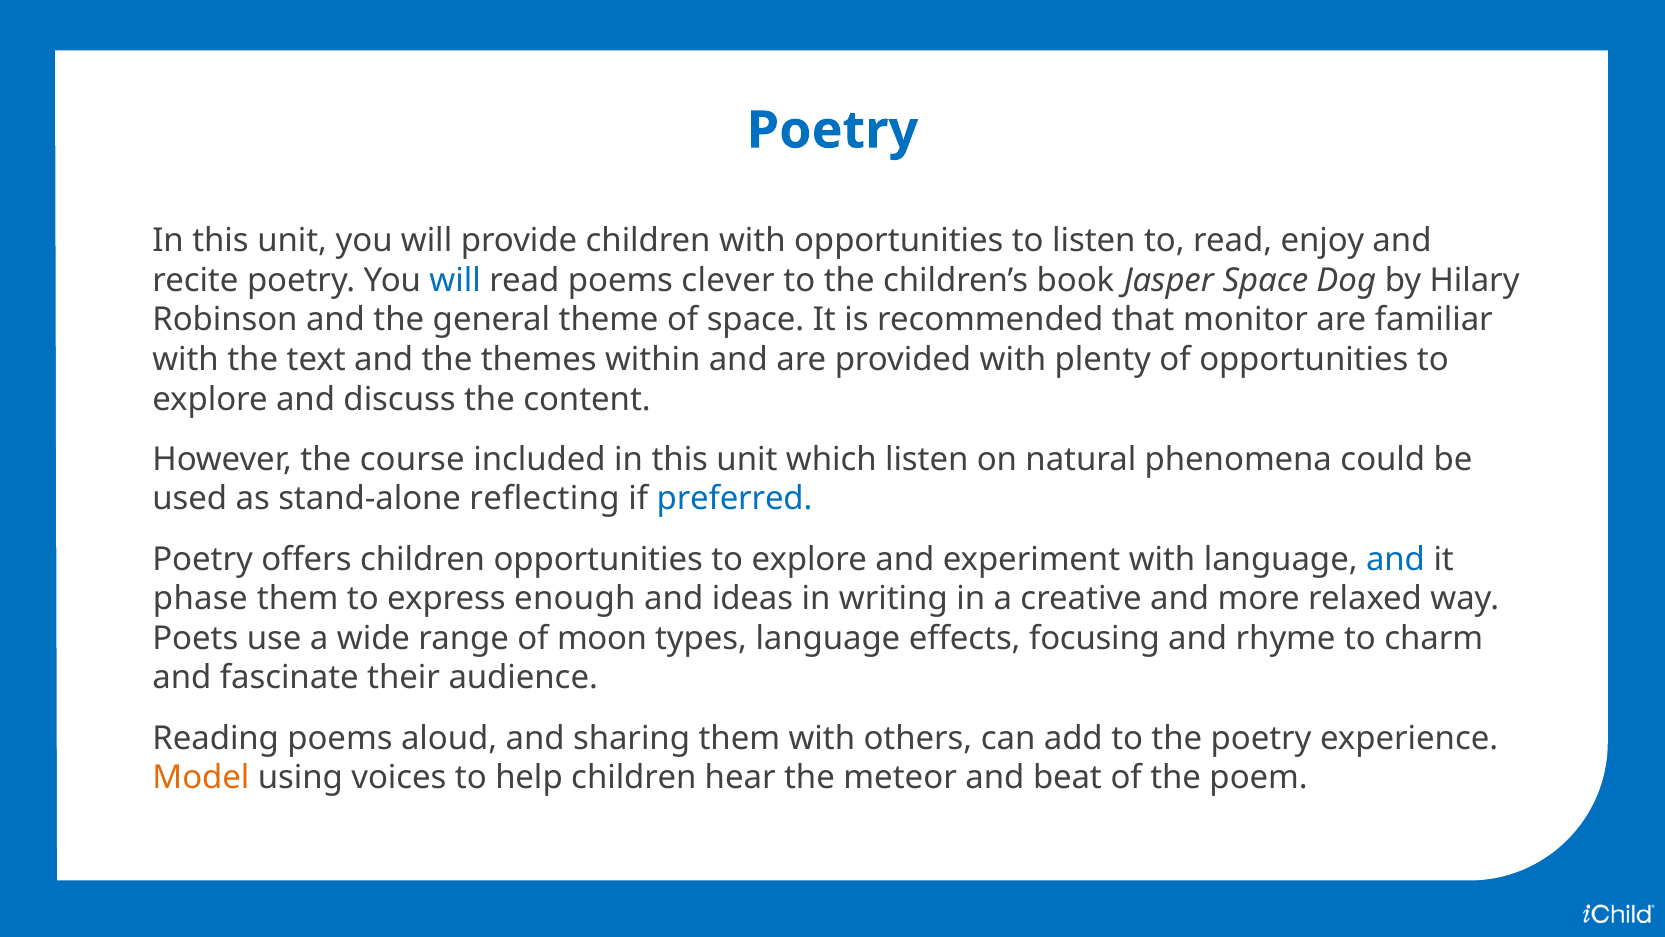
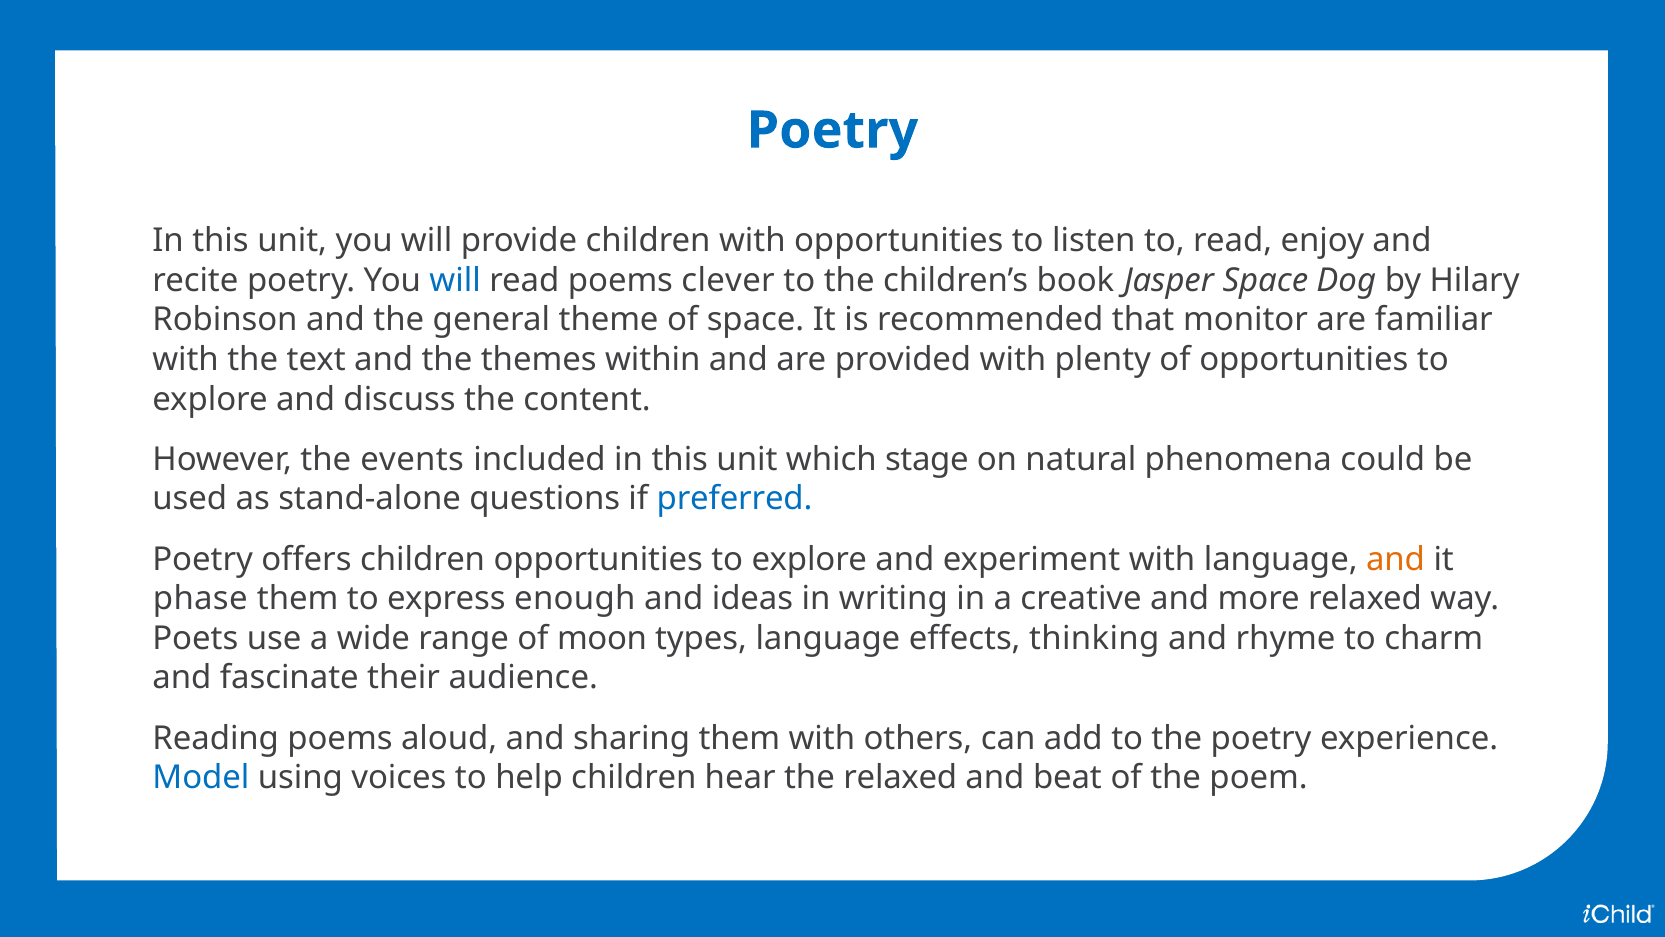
course: course -> events (412, 459)
which listen: listen -> stage (927, 459)
reflecting: reflecting -> questions (545, 499)
and colour: blue -> orange (1396, 559)
focusing: focusing -> thinking (1094, 638)
Model colour: orange -> blue (201, 778)
the meteor: meteor -> relaxed (900, 778)
